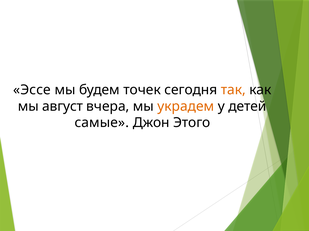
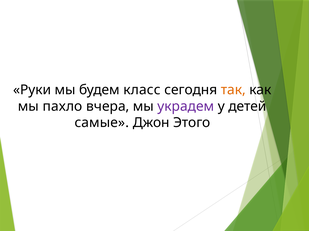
Эссе: Эссе -> Руки (32, 90)
точек: точек -> класс (142, 90)
август: август -> пахло (62, 107)
украдем colour: orange -> purple (186, 107)
